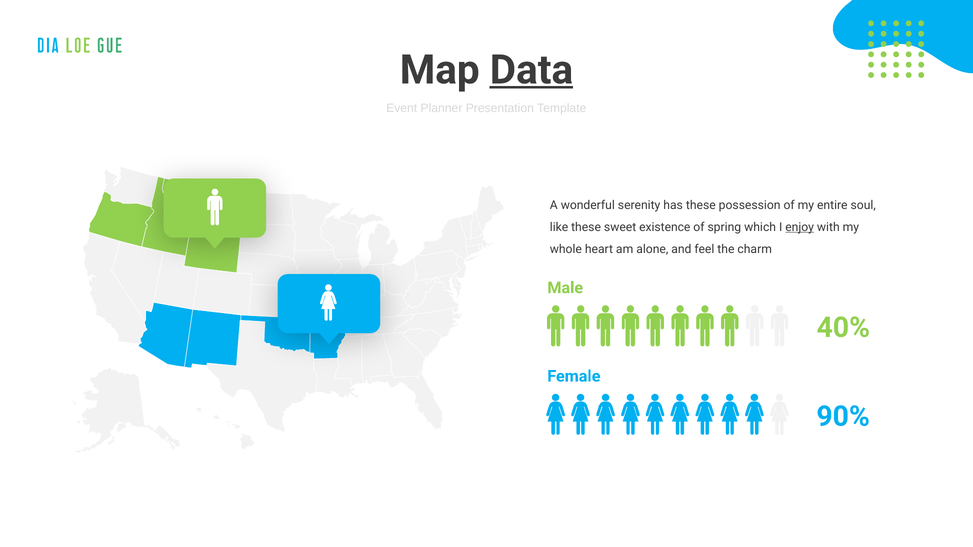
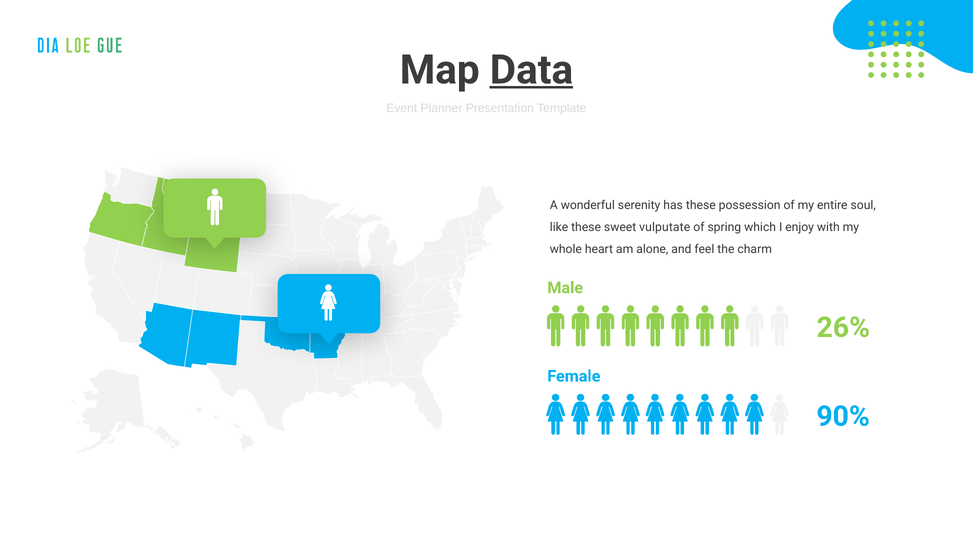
existence: existence -> vulputate (665, 227)
enjoy underline: present -> none (800, 227)
40%: 40% -> 26% (843, 328)
